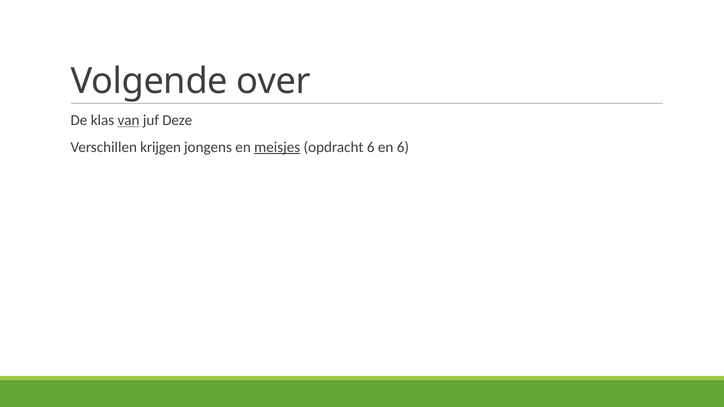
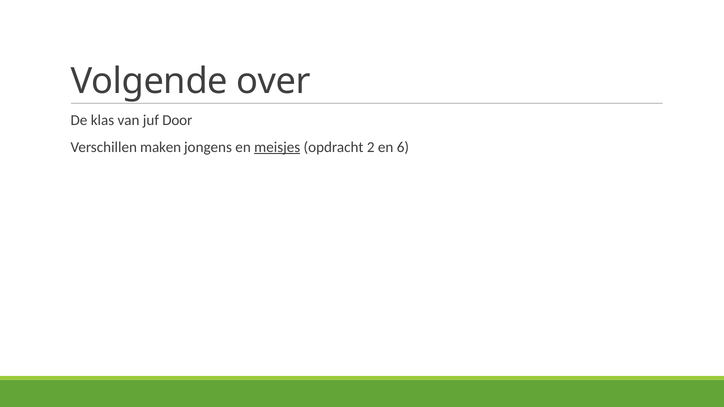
van underline: present -> none (129, 120)
Deze: Deze -> Door (177, 120)
krijgen: krijgen -> maken (161, 147)
opdracht 6: 6 -> 2 (371, 147)
